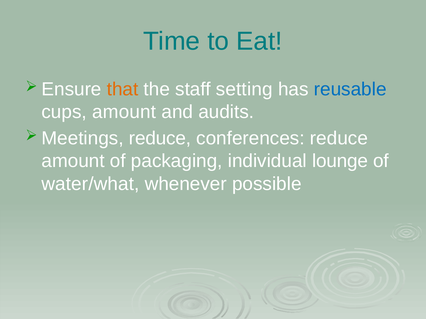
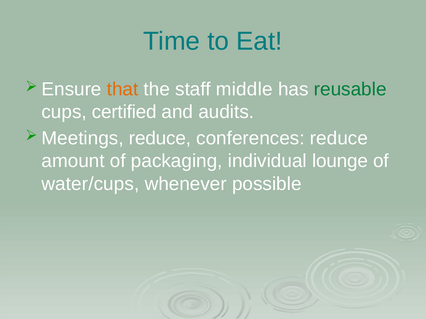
setting: setting -> middle (244, 89)
reusable colour: blue -> green (350, 89)
cups amount: amount -> certified (124, 112)
water/what: water/what -> water/cups (90, 184)
